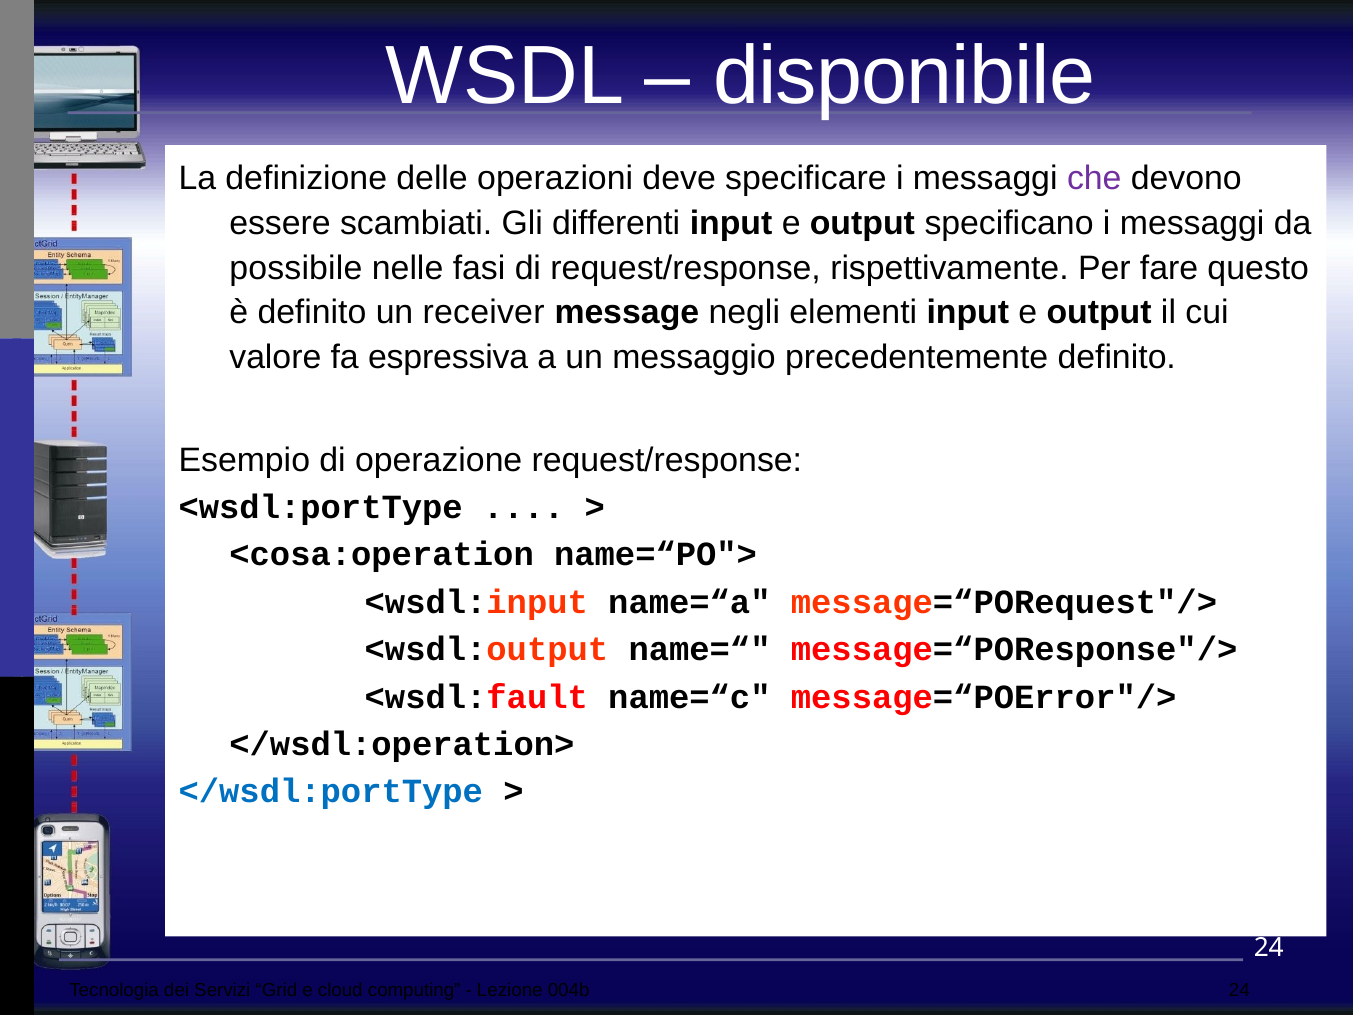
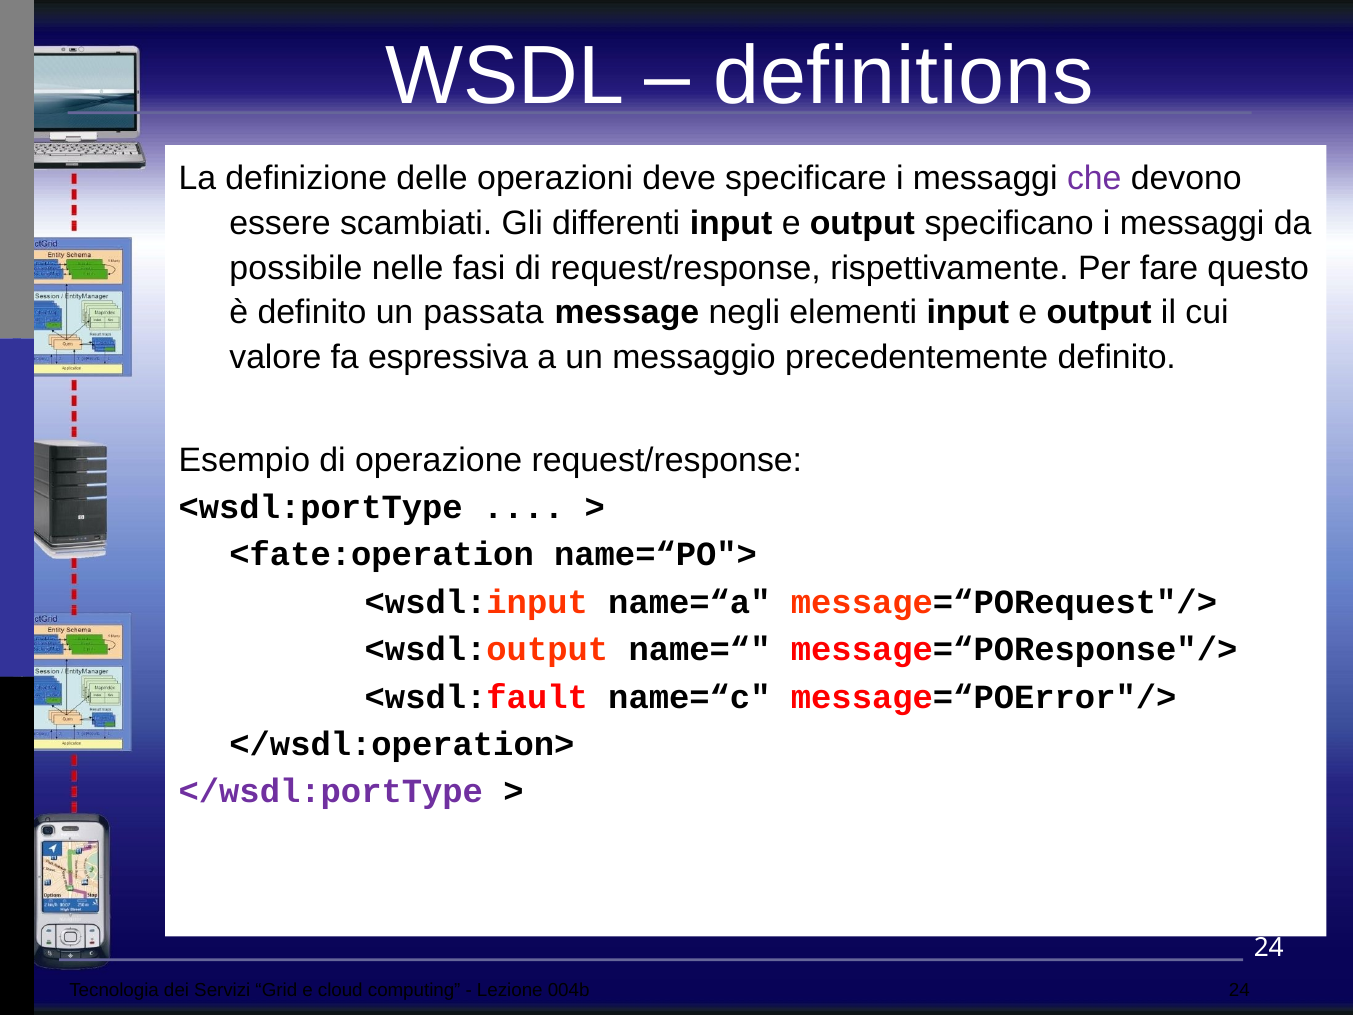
disponibile: disponibile -> definitions (903, 77)
receiver: receiver -> passata (484, 312)
<cosa:operation: <cosa:operation -> <fate:operation (382, 555)
</wsdl:portType colour: blue -> purple (331, 791)
